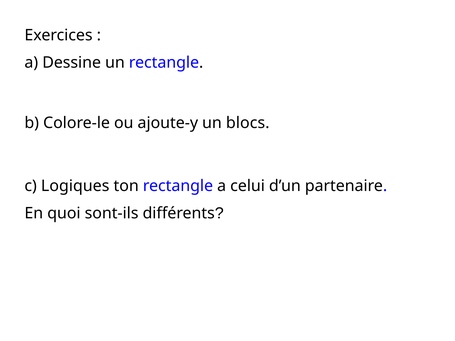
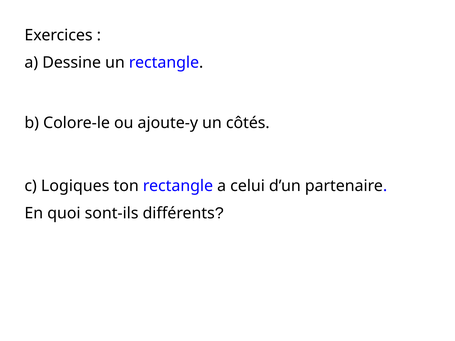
blocs: blocs -> côtés (248, 123)
